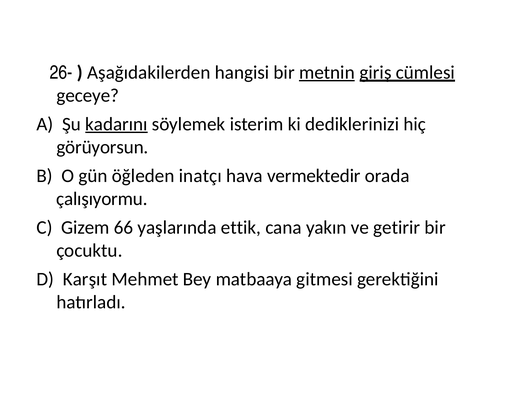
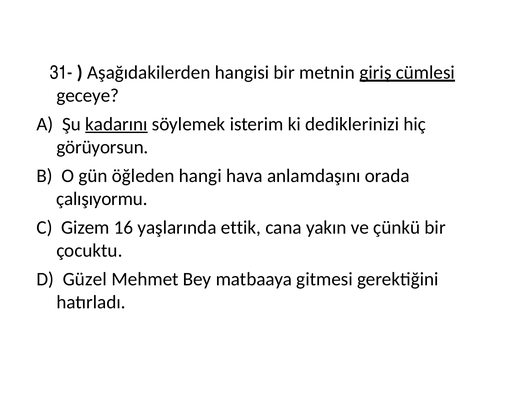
26-: 26- -> 31- (61, 72)
metnin underline: present -> none (327, 72)
inatçı: inatçı -> hangi (200, 176)
vermektedir: vermektedir -> anlamdaşını (314, 176)
66: 66 -> 16 (124, 227)
getirir: getirir -> çünkü (397, 227)
Karşıt: Karşıt -> Güzel (85, 279)
